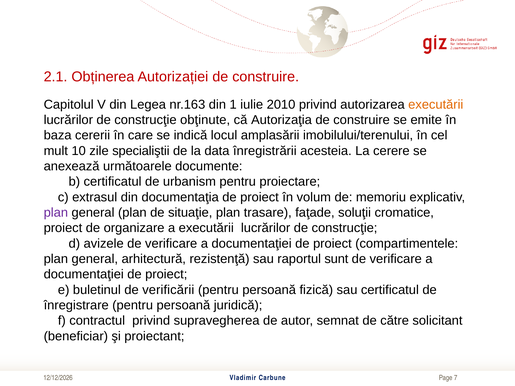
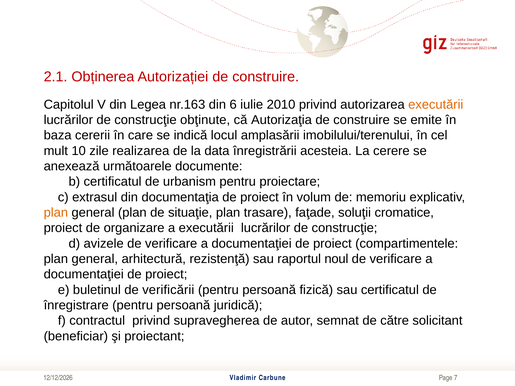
1: 1 -> 6 (233, 105)
specialiştii: specialiştii -> realizarea (141, 151)
plan colour: purple -> orange (56, 213)
sunt: sunt -> noul (336, 259)
